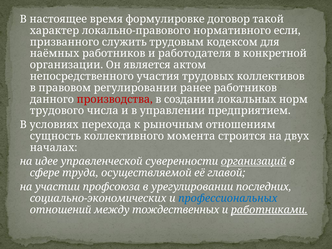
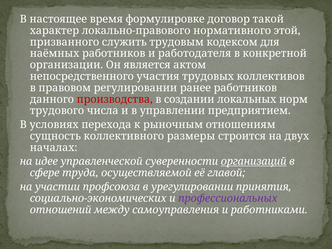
если: если -> этой (287, 31)
момента: момента -> размеры (191, 136)
последних: последних -> принятия (264, 187)
профессиональных colour: blue -> purple (228, 198)
тождественных: тождественных -> самоуправления (176, 210)
работниками underline: present -> none (269, 210)
